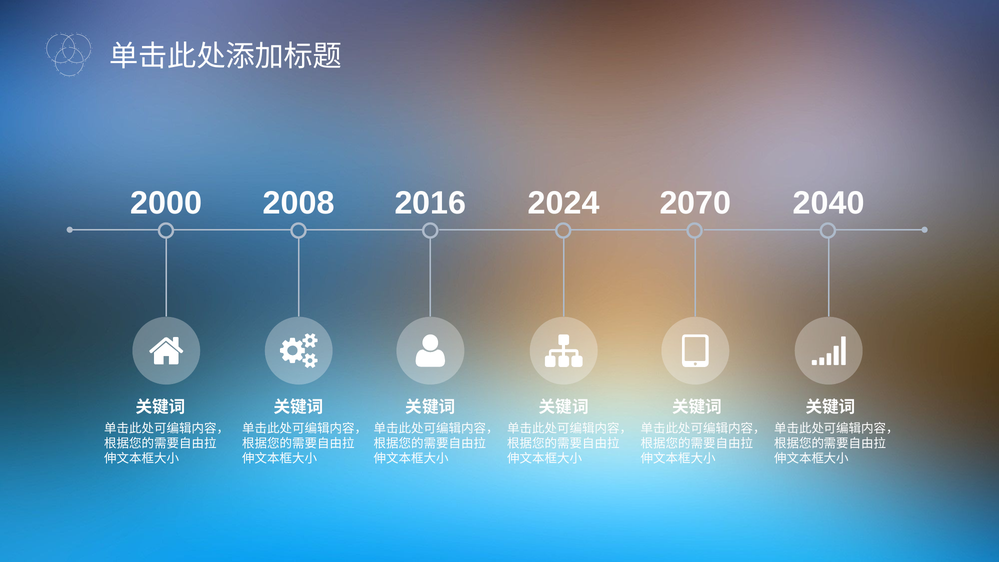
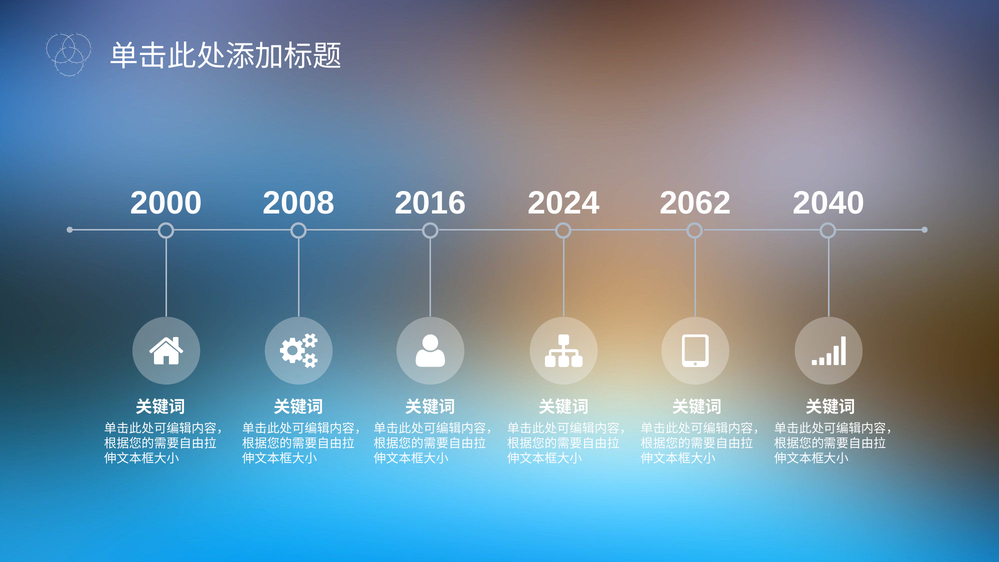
2070: 2070 -> 2062 (695, 203)
